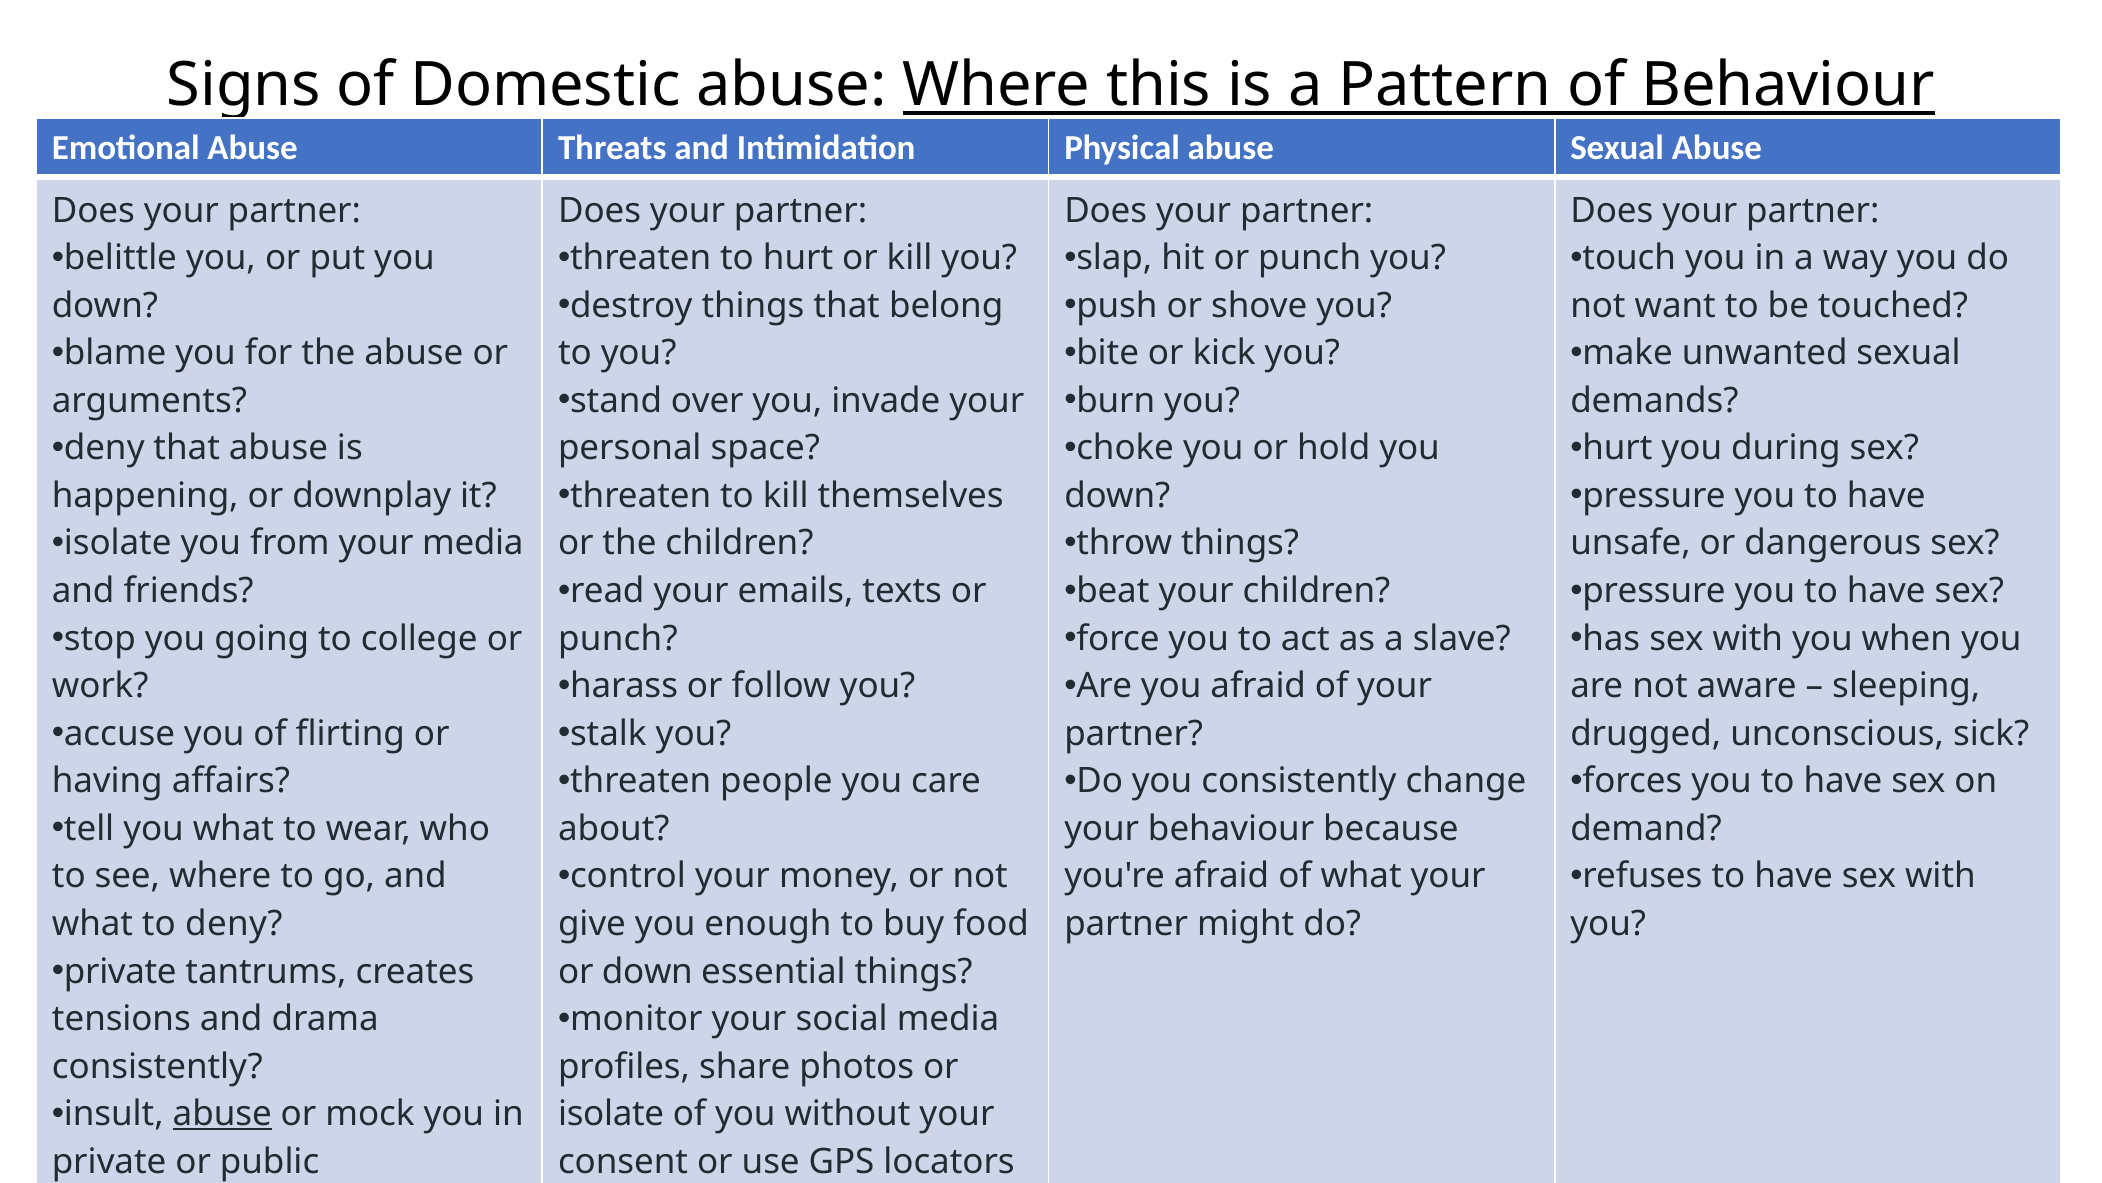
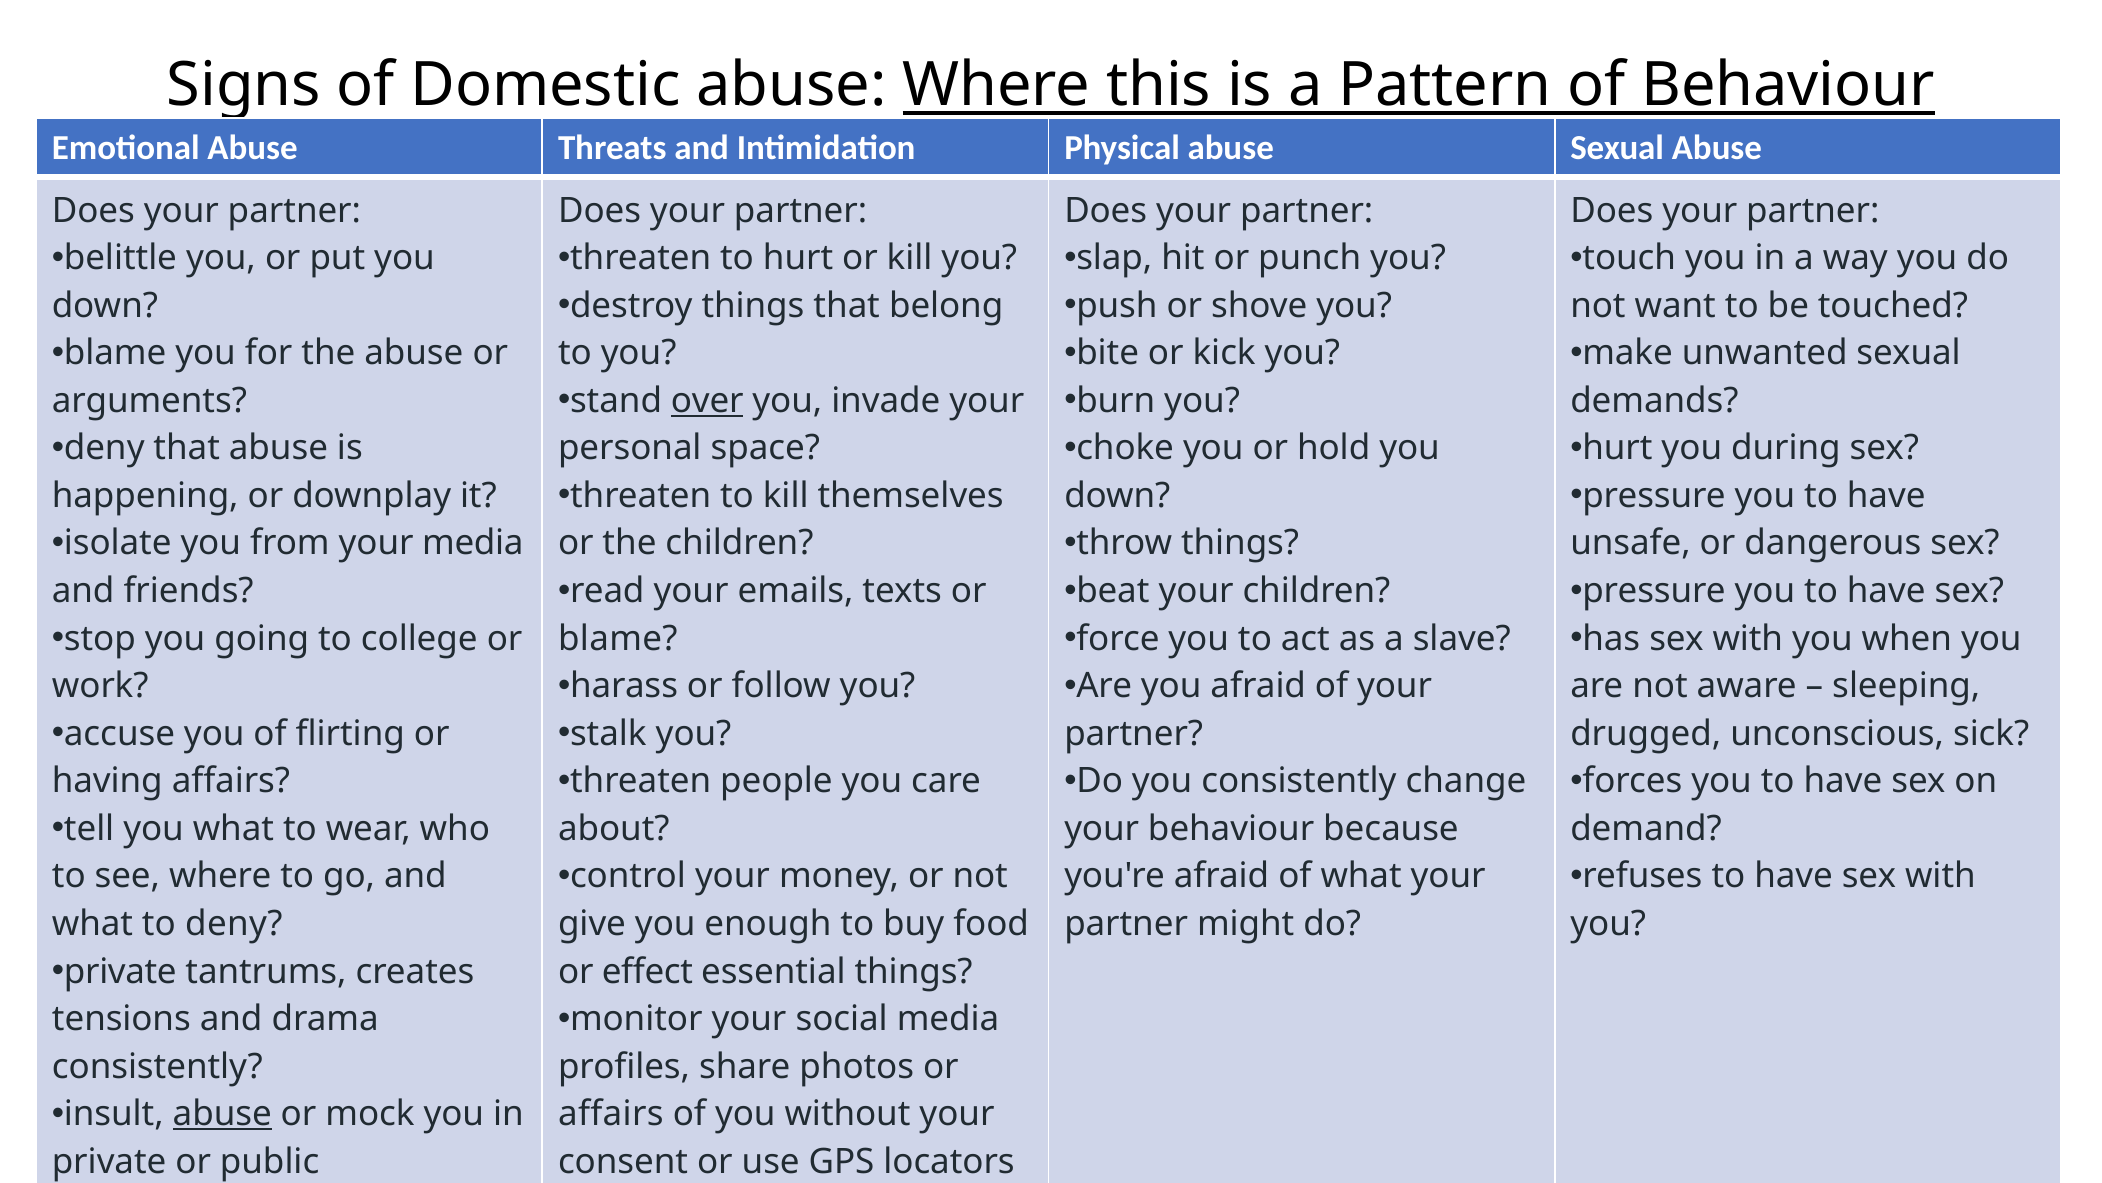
over underline: none -> present (707, 401)
punch: punch -> blame (618, 638)
or down: down -> effect (647, 971)
isolate: isolate -> affairs (611, 1114)
